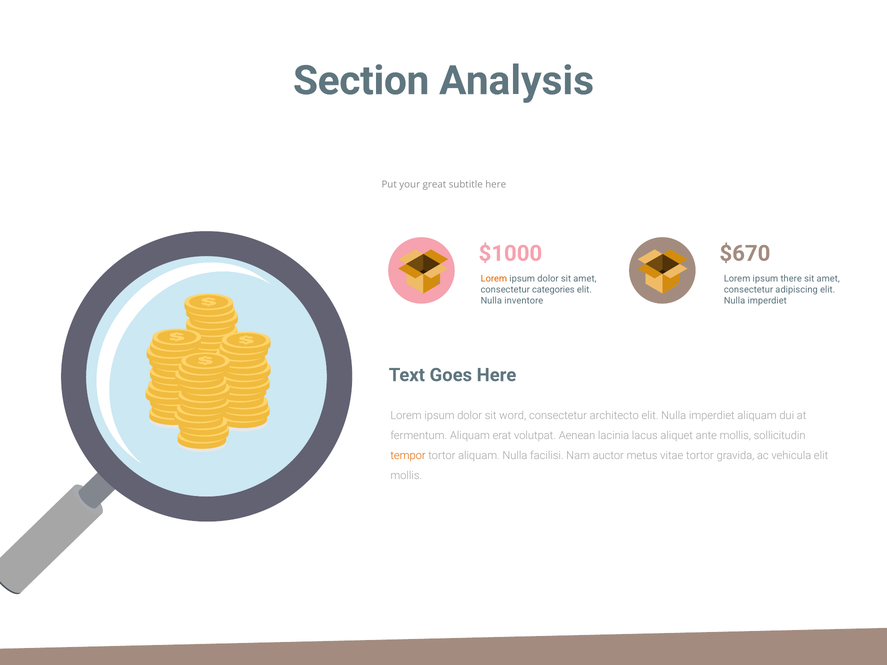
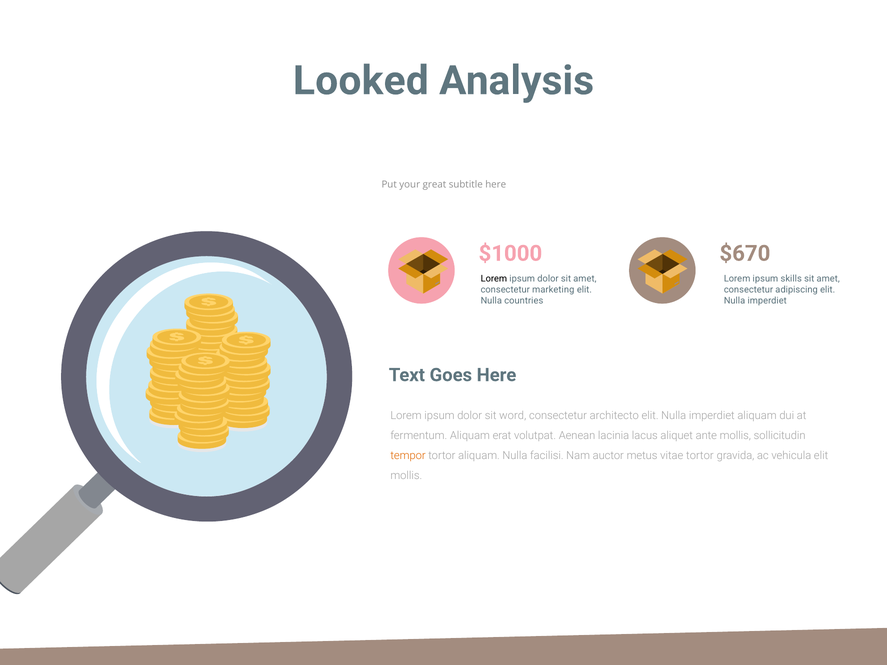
Section: Section -> Looked (361, 81)
Lorem colour: orange -> black (494, 279)
there: there -> skills (791, 279)
categories: categories -> marketing (553, 290)
inventore: inventore -> countries (524, 301)
